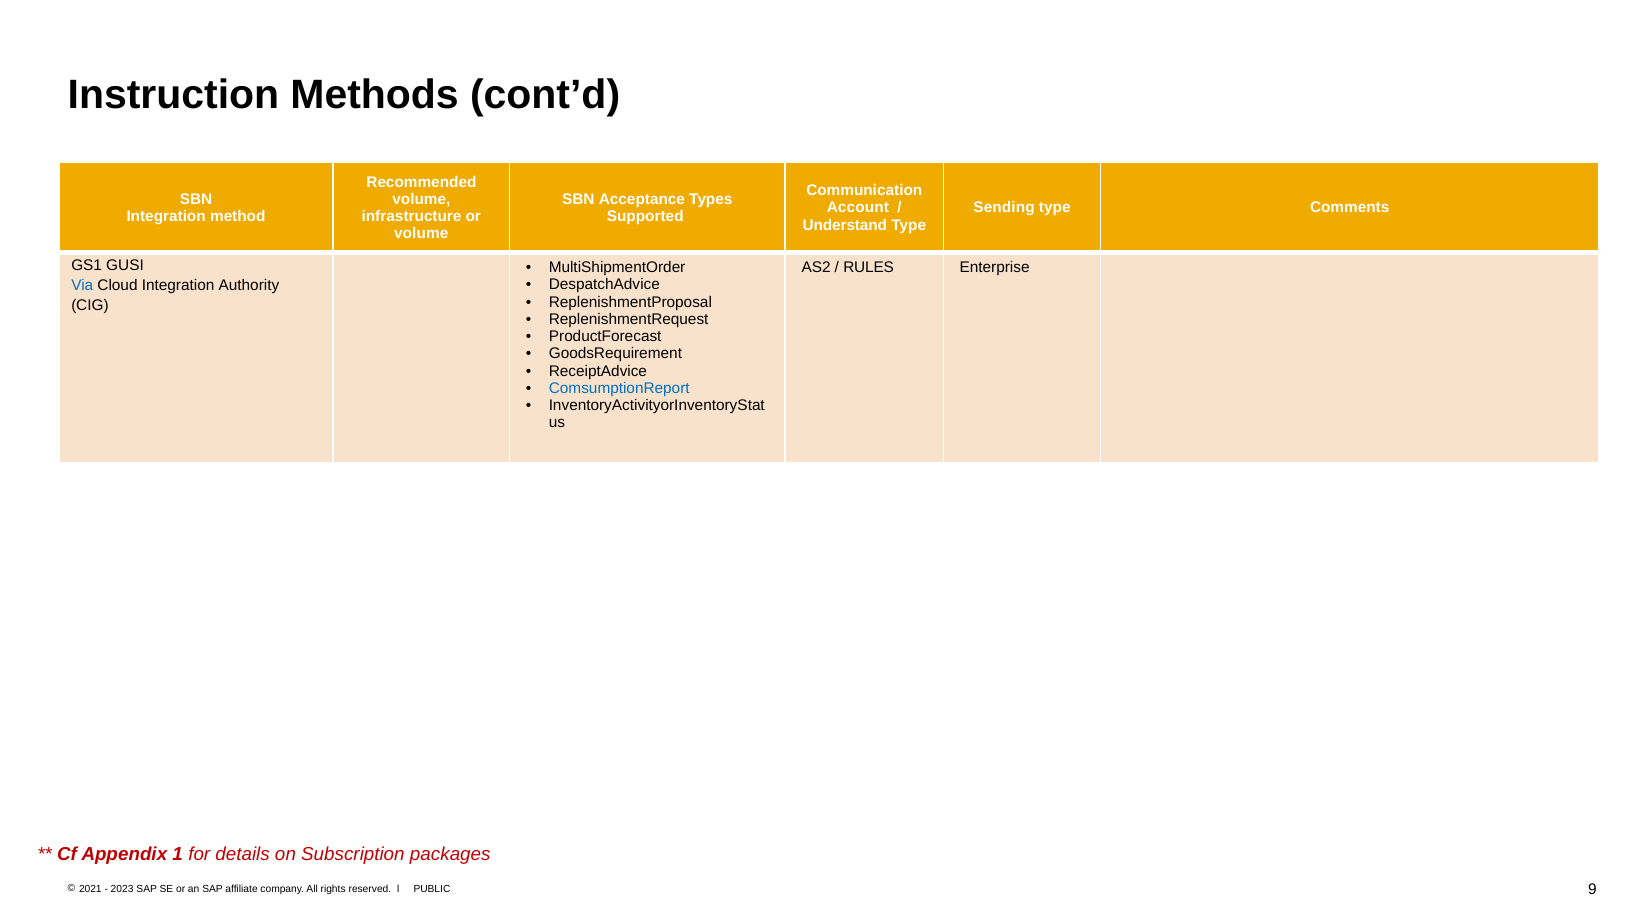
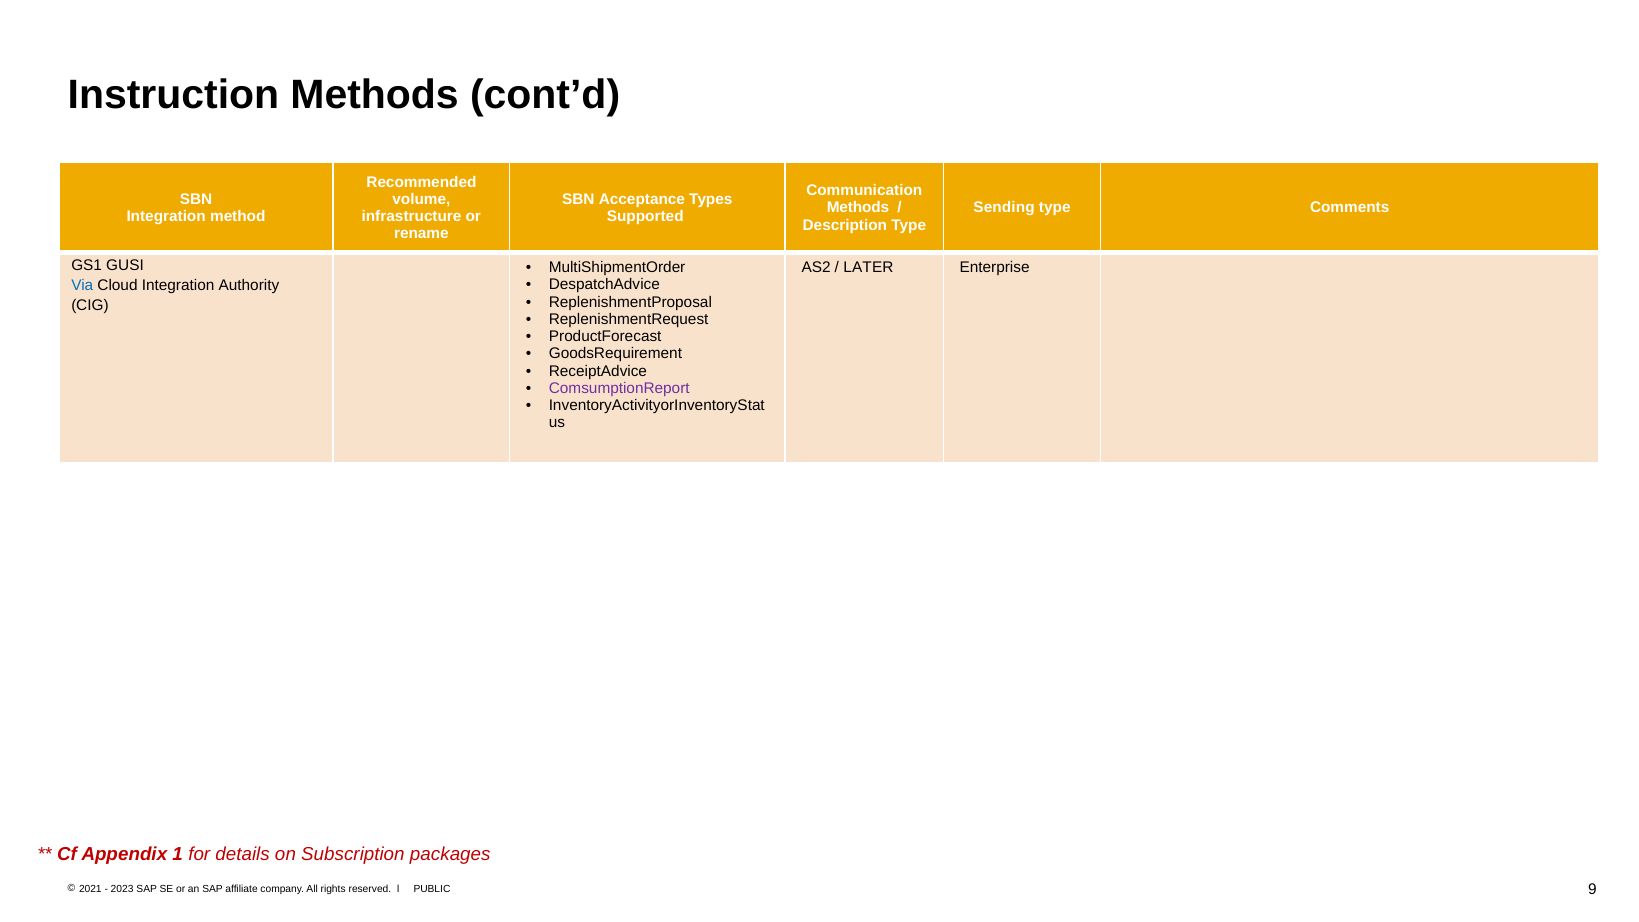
Account: Account -> Methods (858, 208)
Understand: Understand -> Description (845, 225)
volume: volume -> rename (421, 234)
RULES: RULES -> LATER (868, 267)
ComsumptionReport colour: blue -> purple (619, 388)
